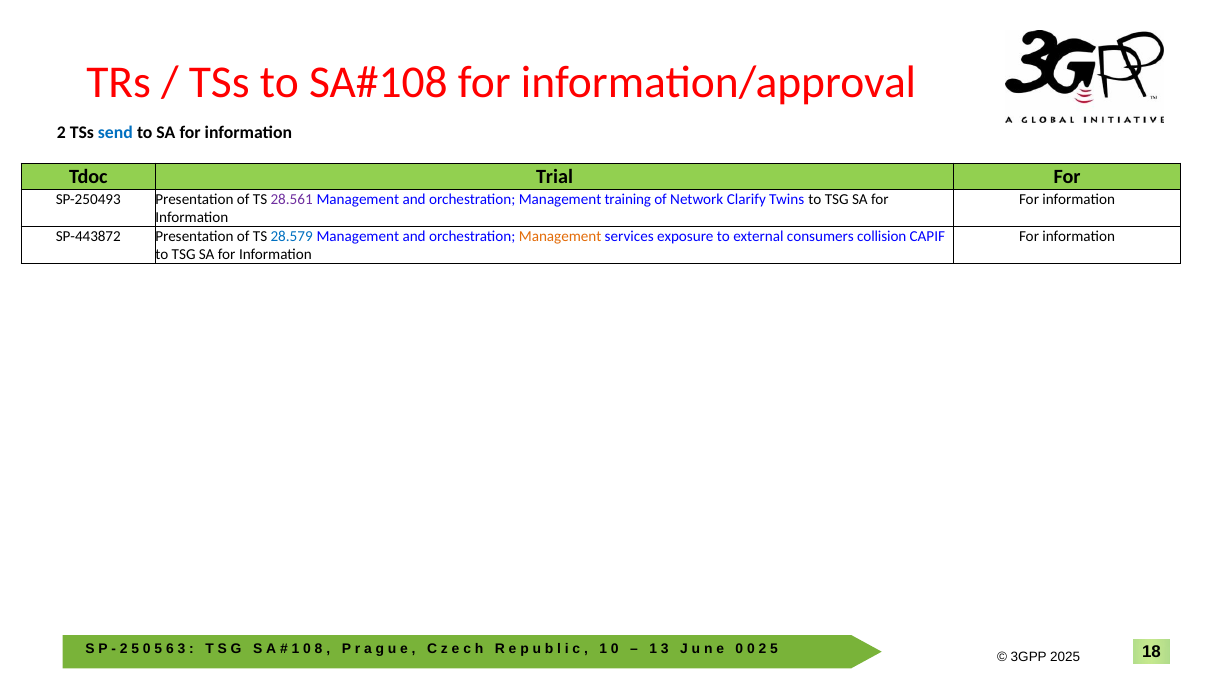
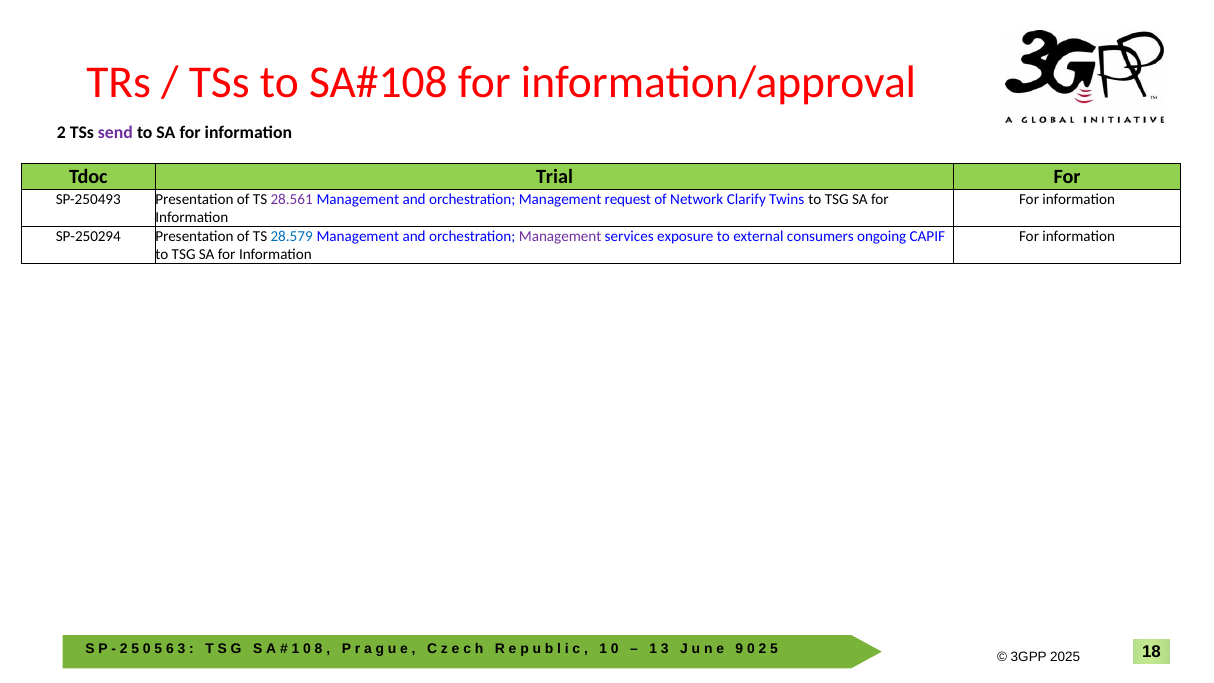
send colour: blue -> purple (115, 132)
training: training -> request (628, 199)
SP-443872: SP-443872 -> SP-250294 (88, 236)
Management colour: orange -> purple (560, 236)
collision: collision -> ongoing (882, 236)
0: 0 -> 9 (739, 649)
